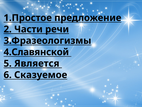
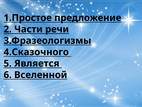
4.Славянской: 4.Славянской -> 4.Сказочного (36, 52)
Сказуемое: Сказуемое -> Вселенной (41, 75)
